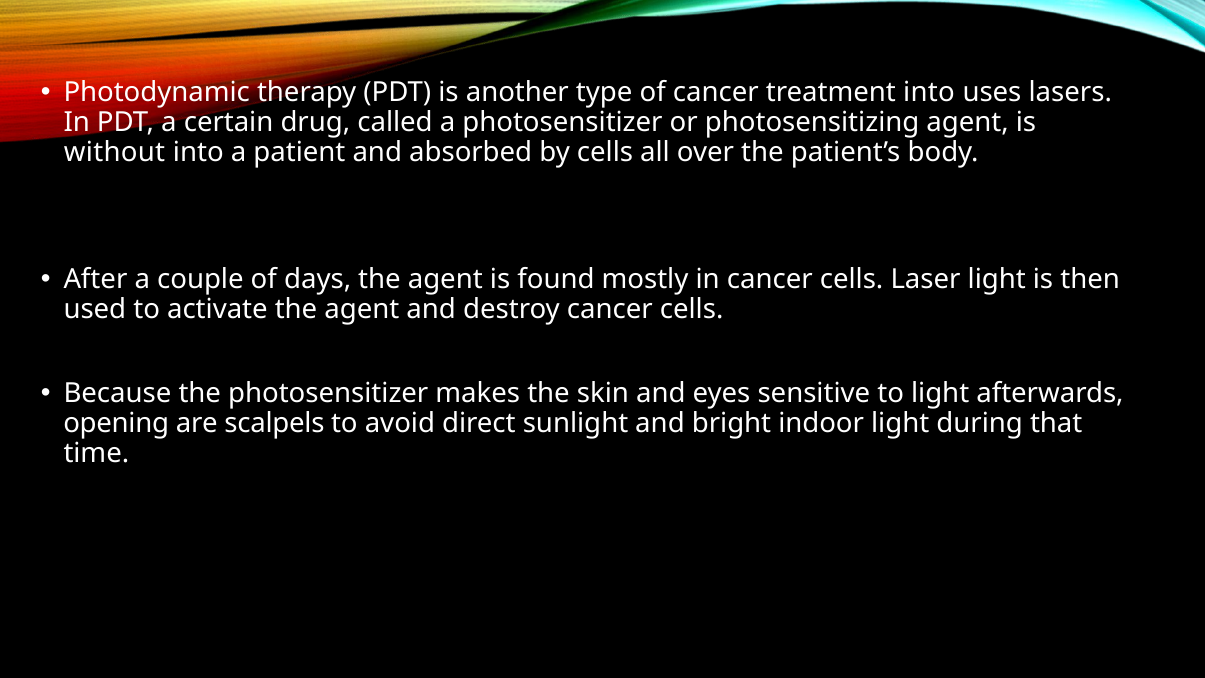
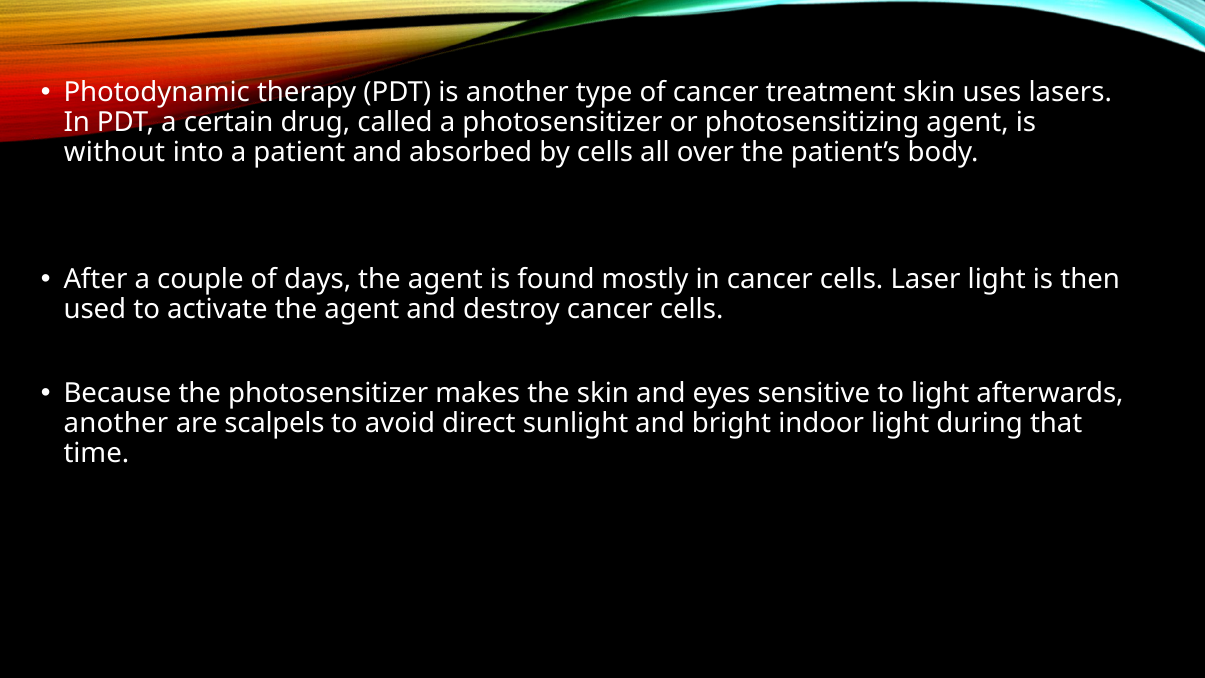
treatment into: into -> skin (929, 92)
opening: opening -> another (116, 423)
